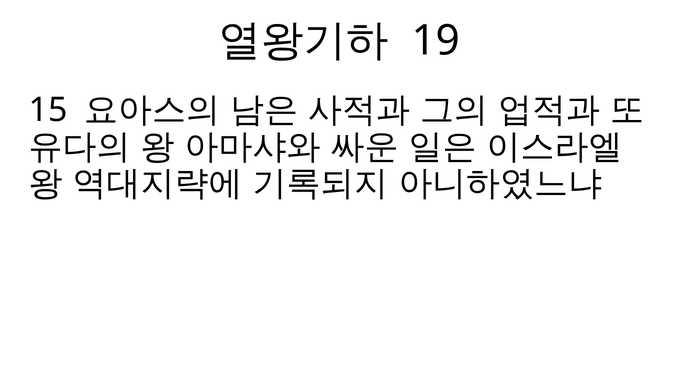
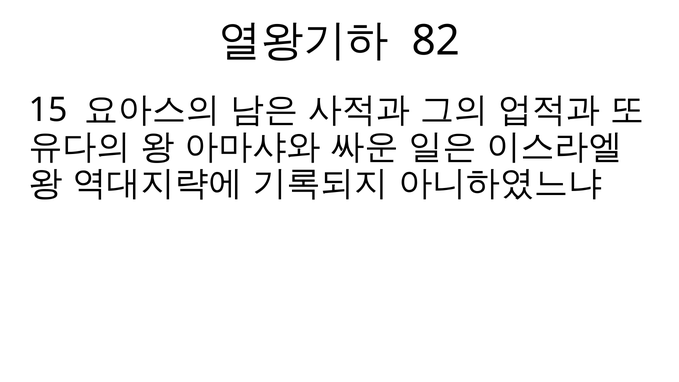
19: 19 -> 82 (436, 41)
